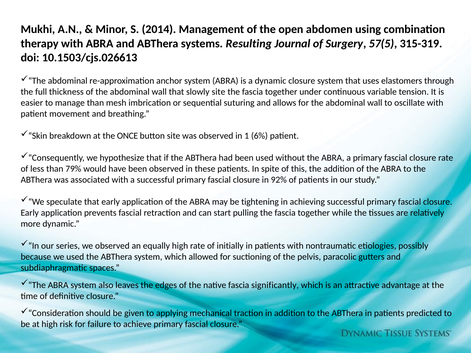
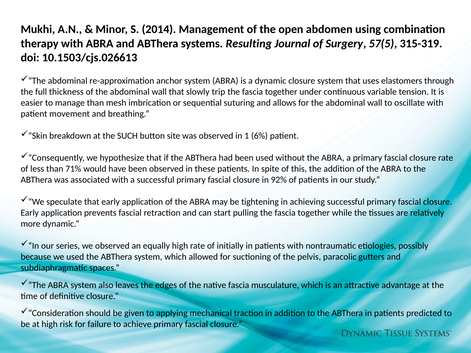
slowly site: site -> trip (218, 92)
ONCE: ONCE -> SUCH (127, 136)
79%: 79% -> 71% (73, 169)
significantly: significantly -> musculature (275, 285)
